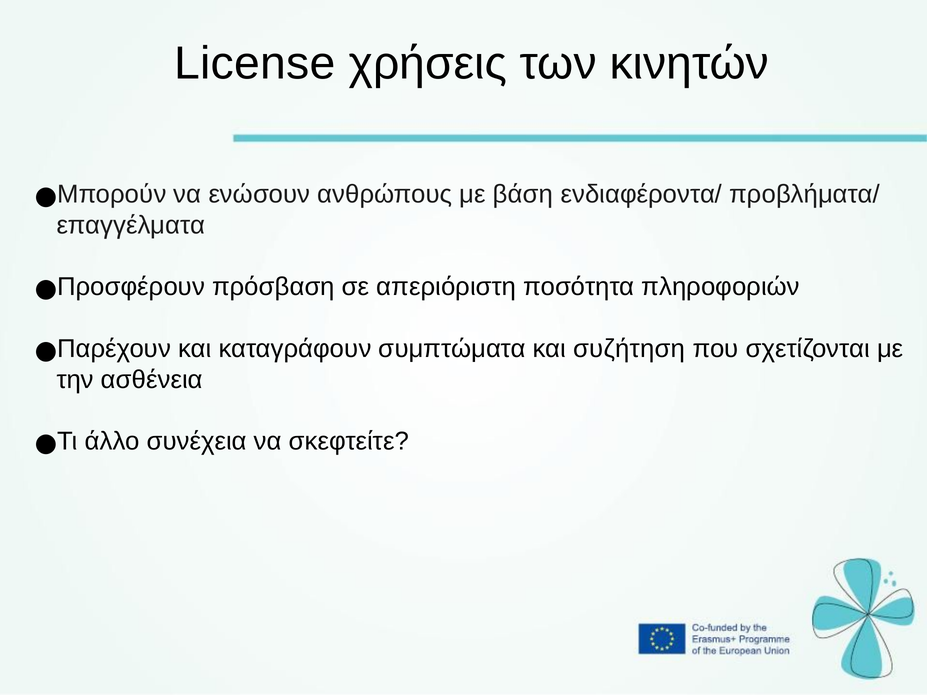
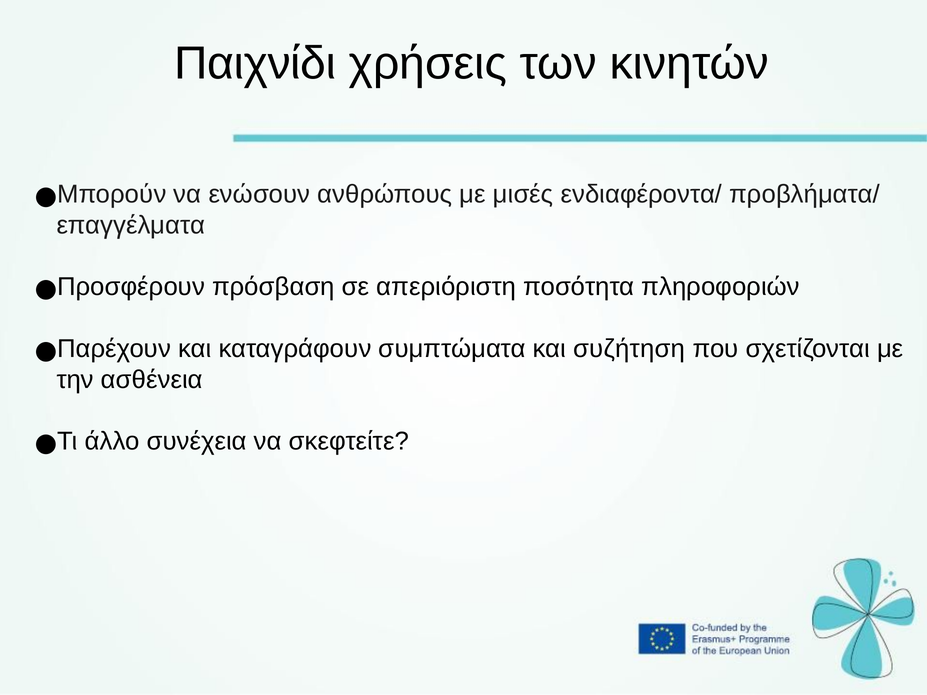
License: License -> Παιχνίδι (255, 63)
βάση: βάση -> μισές (523, 194)
